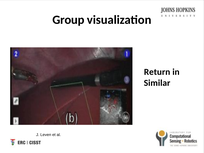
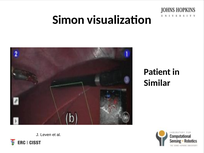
Group: Group -> Simon (68, 20)
Return: Return -> Patient (157, 72)
